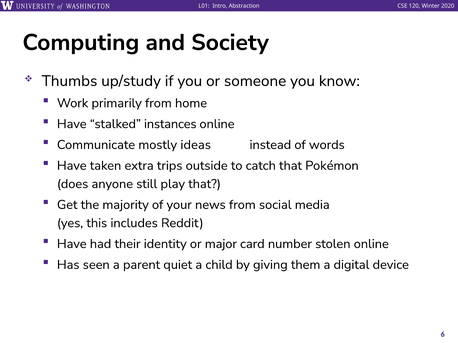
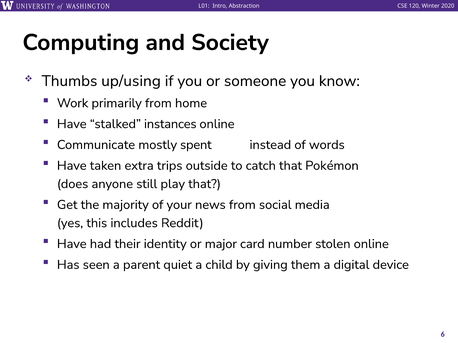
up/study: up/study -> up/using (131, 81)
ideas: ideas -> spent (196, 145)
